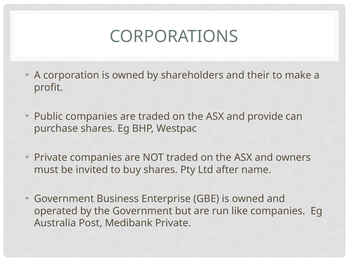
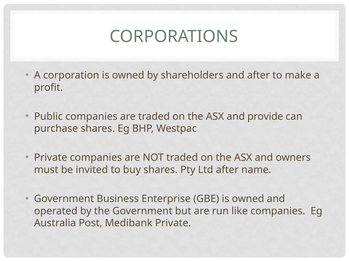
and their: their -> after (258, 75)
